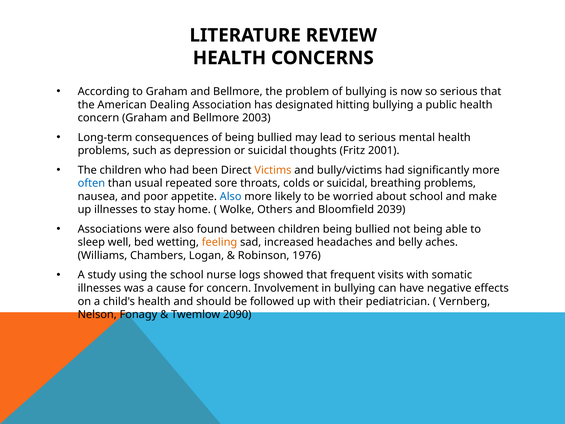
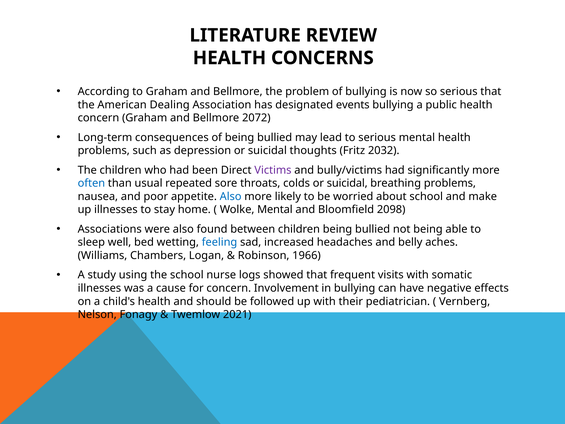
hitting: hitting -> events (353, 105)
2003: 2003 -> 2072 (256, 118)
2001: 2001 -> 2032 (384, 151)
Victims colour: orange -> purple (273, 170)
Wolke Others: Others -> Mental (275, 210)
2039: 2039 -> 2098 (391, 210)
feeling colour: orange -> blue (220, 242)
1976: 1976 -> 1966 (307, 255)
2090: 2090 -> 2021 (237, 314)
